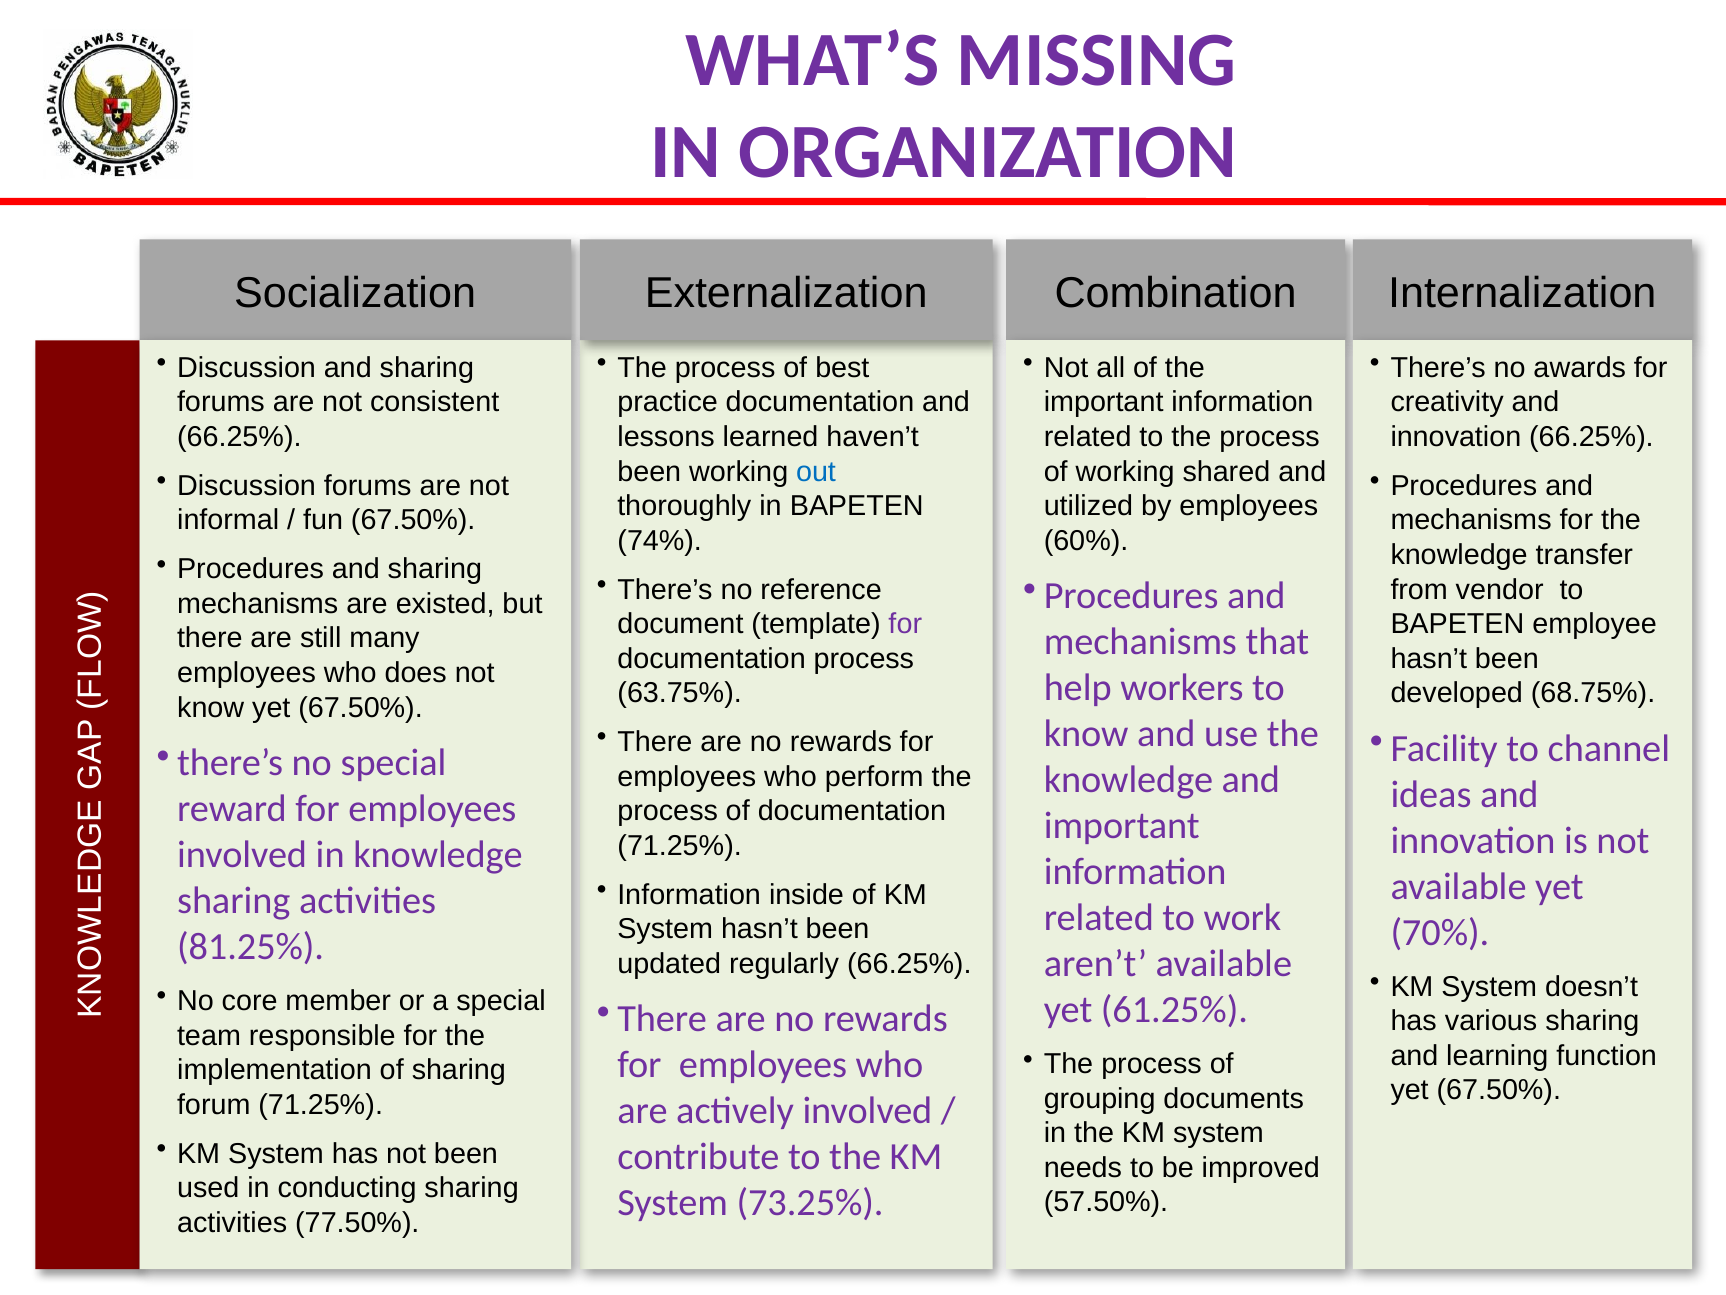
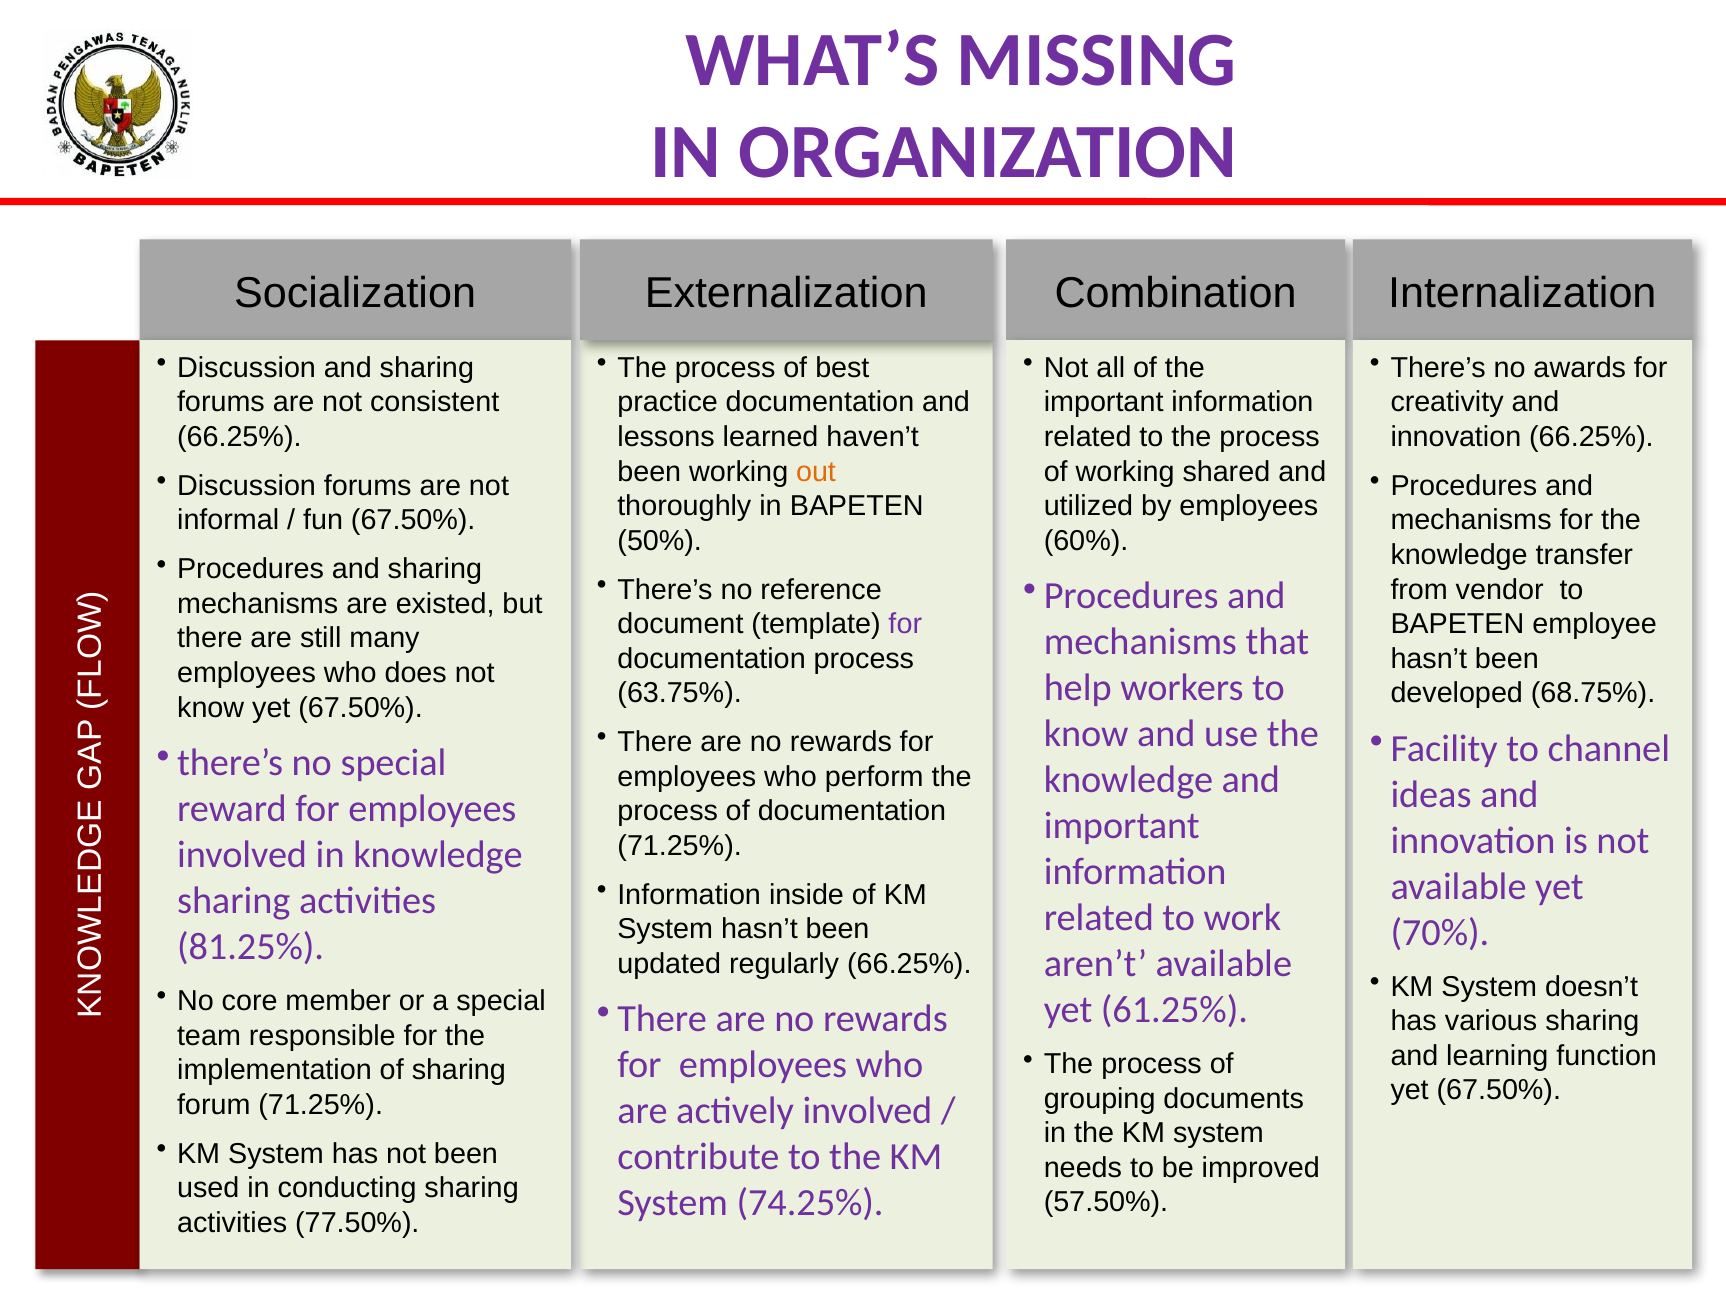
out colour: blue -> orange (816, 471)
74%: 74% -> 50% (660, 540)
73.25%: 73.25% -> 74.25% (810, 1203)
